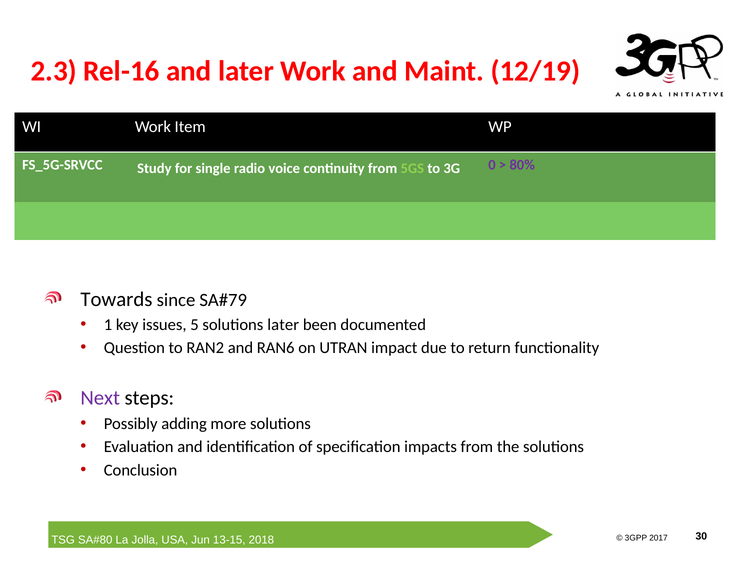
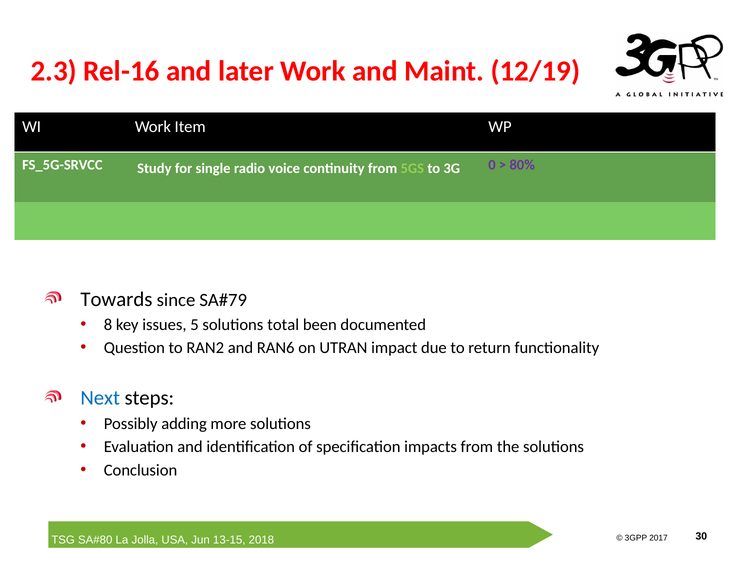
1: 1 -> 8 (108, 325)
solutions later: later -> total (283, 325)
Next colour: purple -> blue (100, 398)
